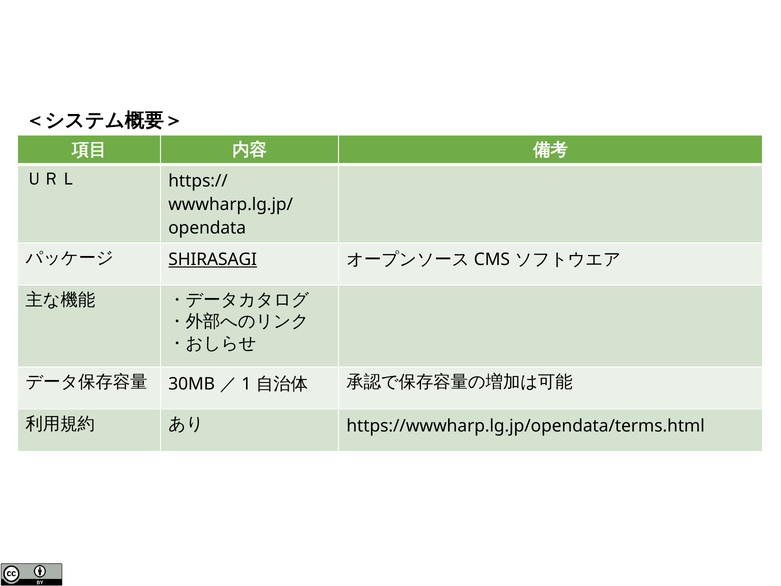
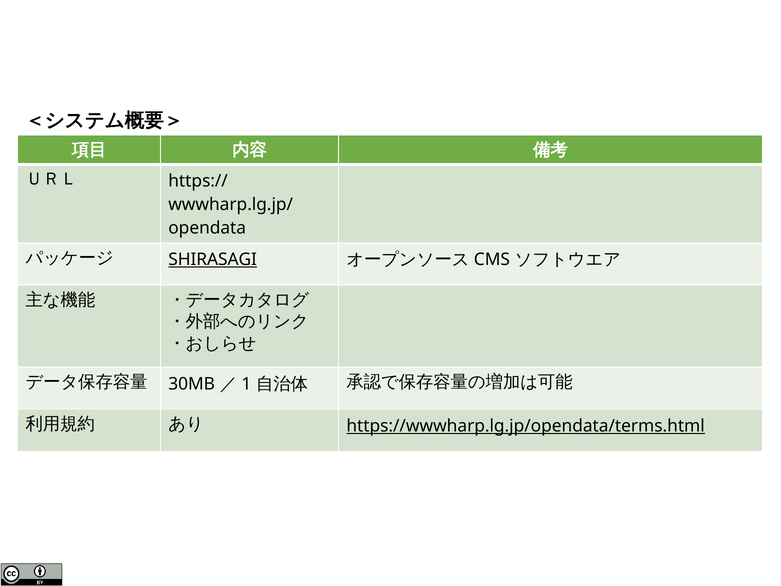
https://wwwharp.lg.jp/opendata/terms.html underline: none -> present (526, 426)
